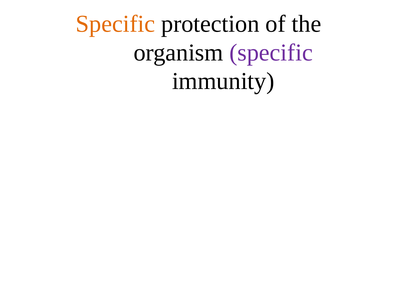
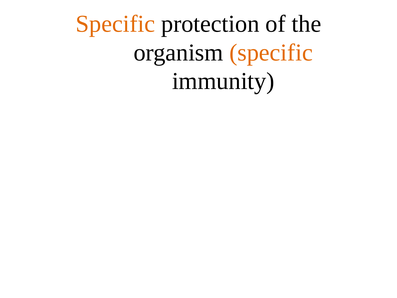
specific colour: purple -> orange (271, 53)
